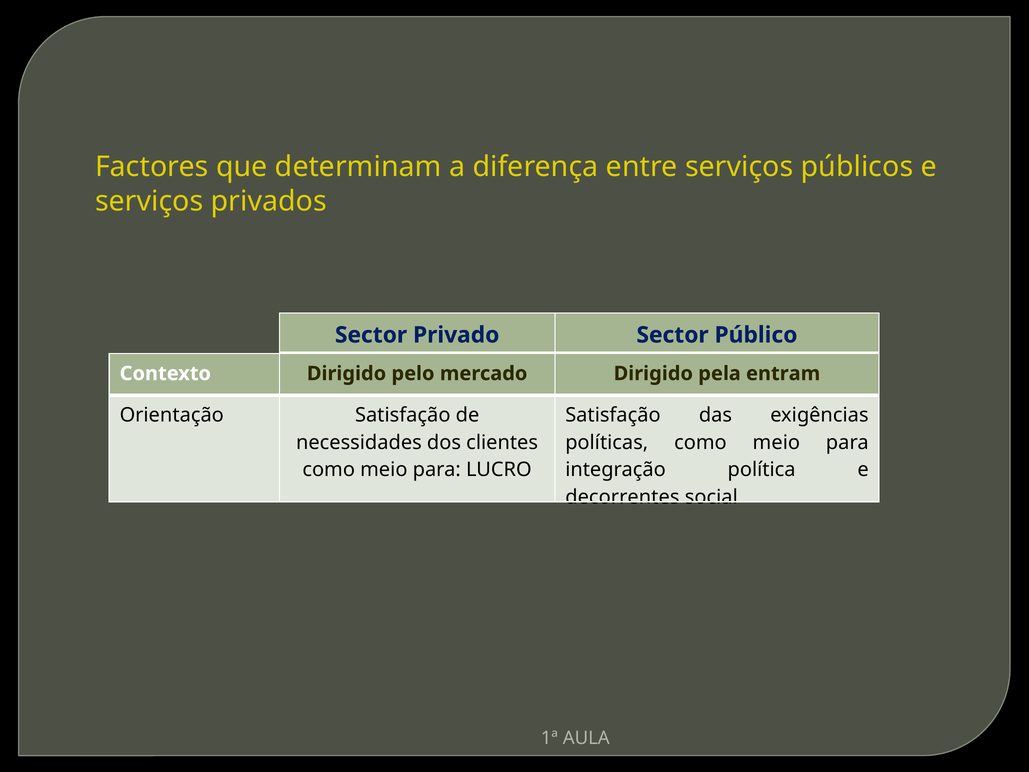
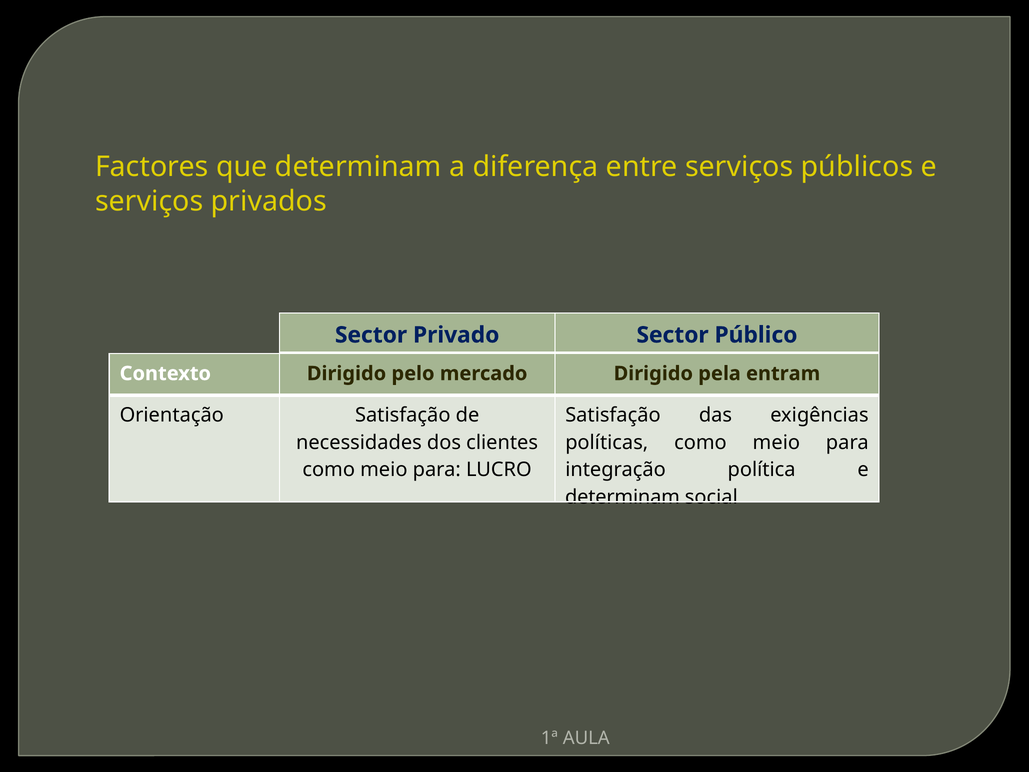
decorrentes: decorrentes -> determinam (622, 497)
